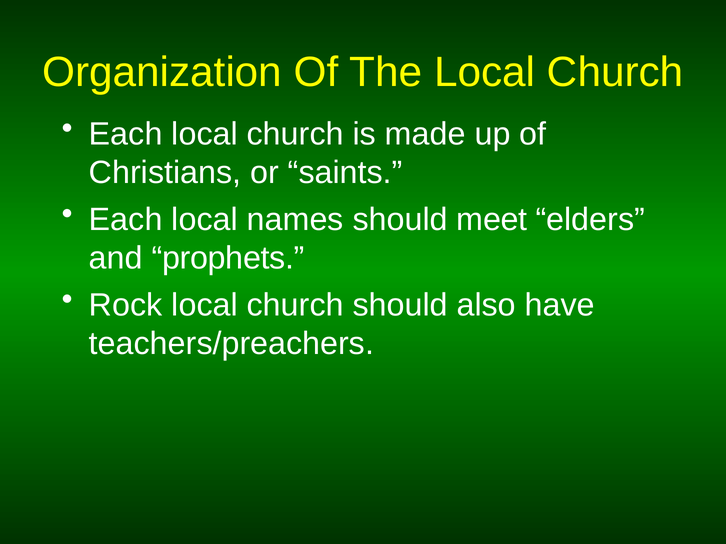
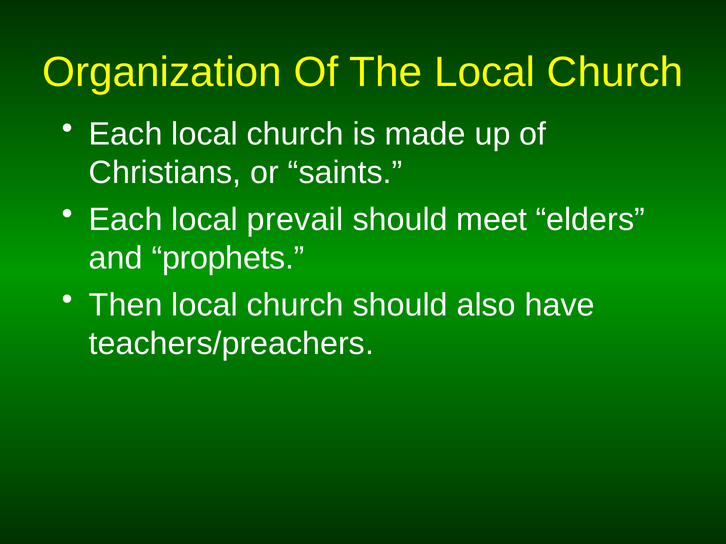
names: names -> prevail (295, 220)
Rock: Rock -> Then (126, 305)
